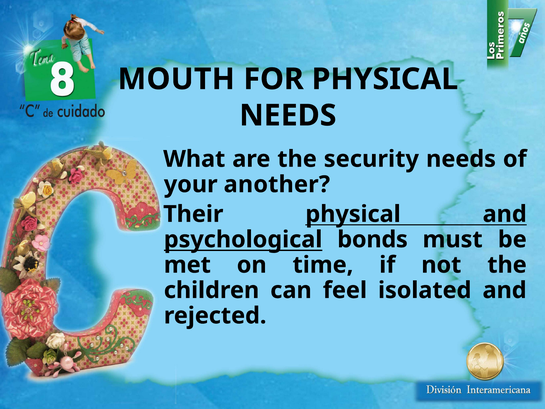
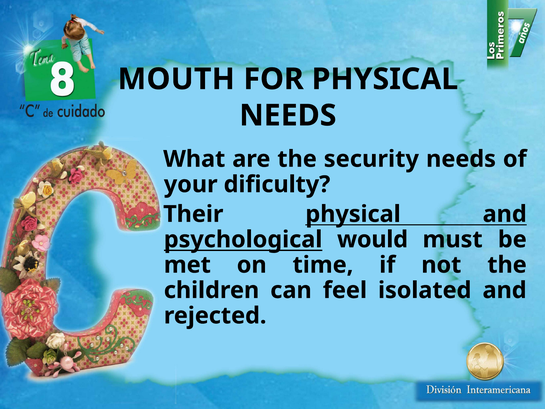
another: another -> dificulty (277, 184)
bonds: bonds -> would (373, 239)
